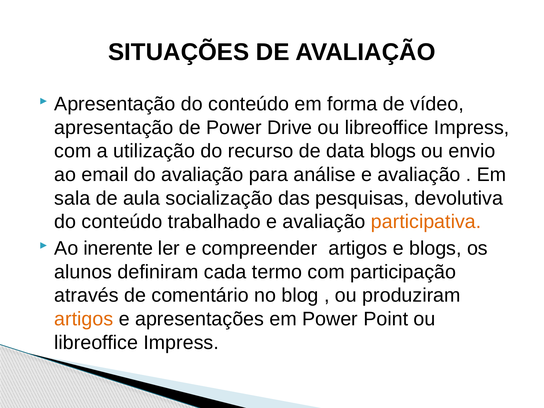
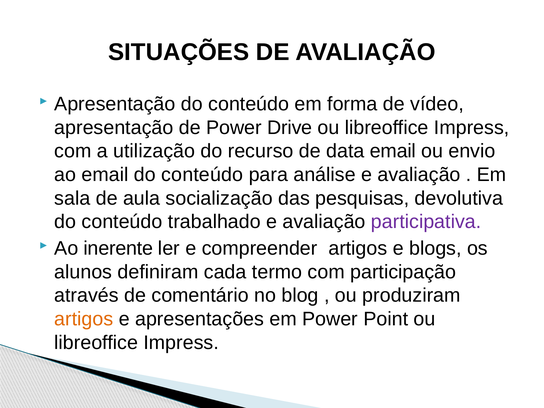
data blogs: blogs -> email (393, 151)
email do avaliação: avaliação -> conteúdo (202, 175)
participativa colour: orange -> purple (426, 222)
